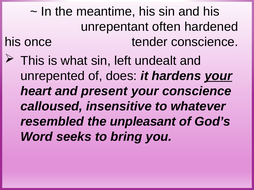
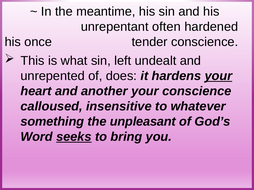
present: present -> another (104, 91)
resembled: resembled -> something (52, 122)
seeks underline: none -> present (74, 137)
